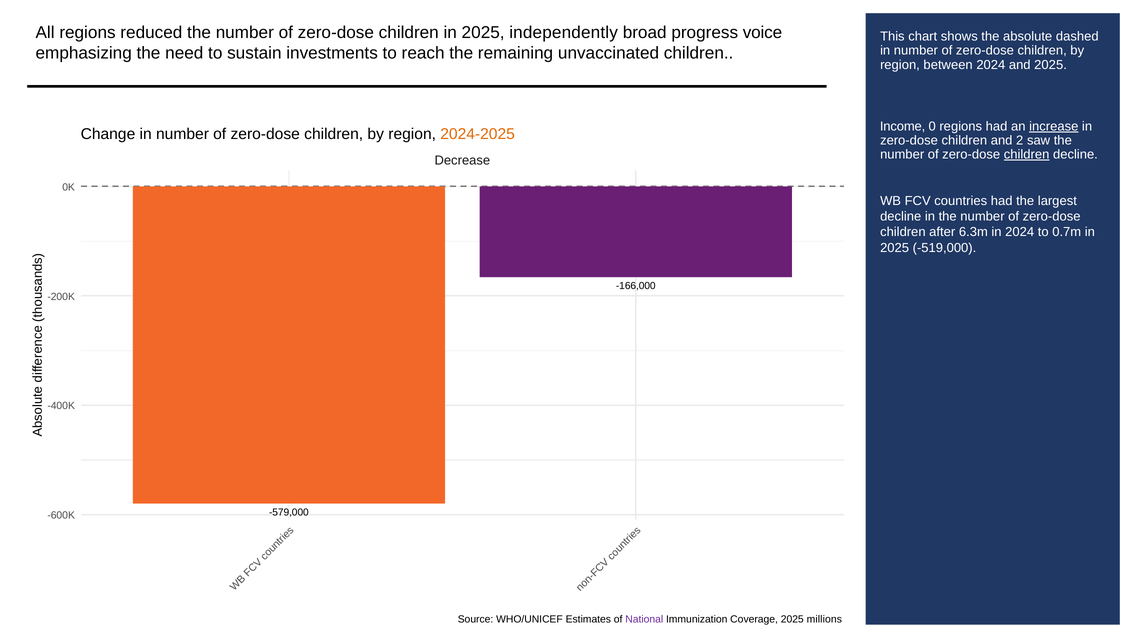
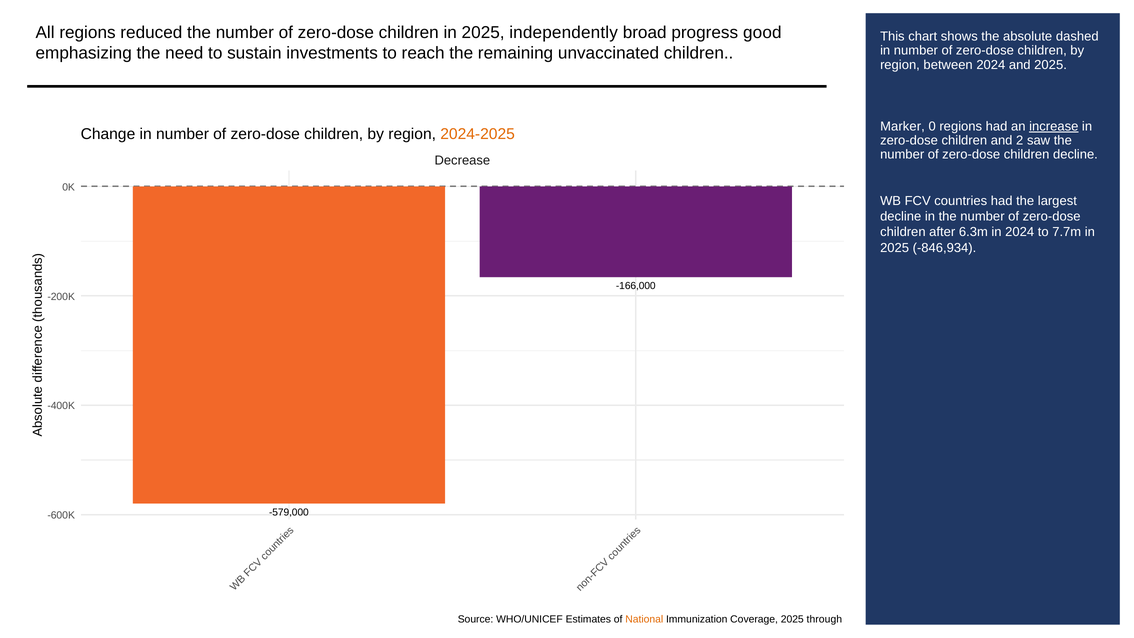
voice: voice -> good (762, 33)
Income: Income -> Marker (902, 126)
children underline: present -> none (1027, 154)
0.7m: 0.7m -> 7.7m (1067, 232)
-519,000: -519,000 -> -846,934 (944, 248)
National colour: purple -> orange (644, 619)
millions: millions -> through (824, 619)
